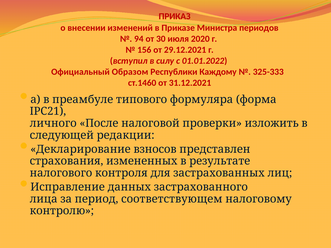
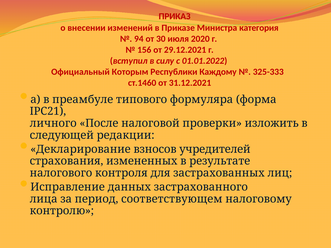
периодов: периодов -> категория (259, 28)
Образом: Образом -> Которым (130, 72)
представлен: представлен -> учредителей (215, 149)
